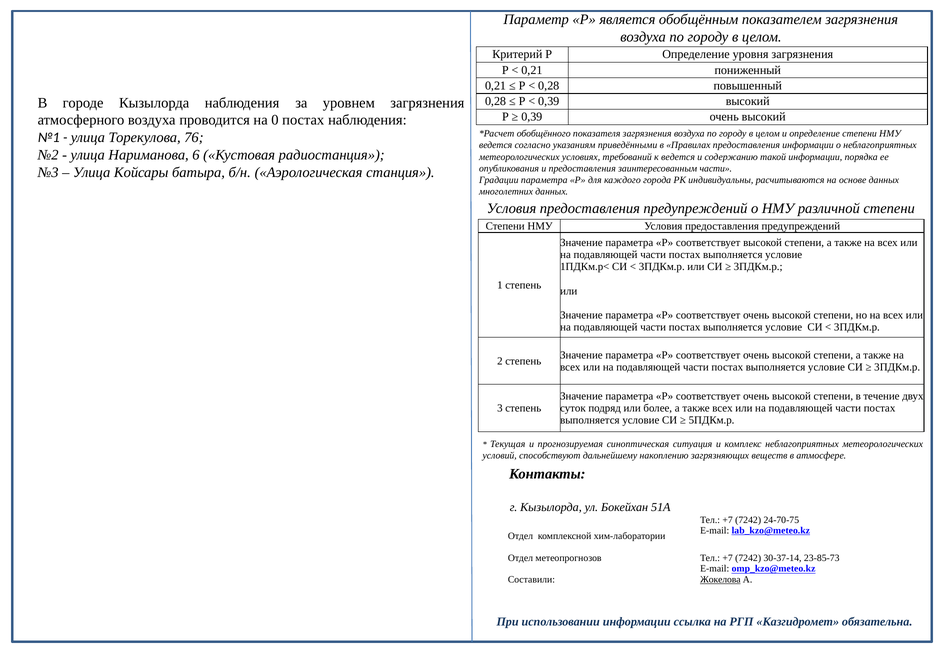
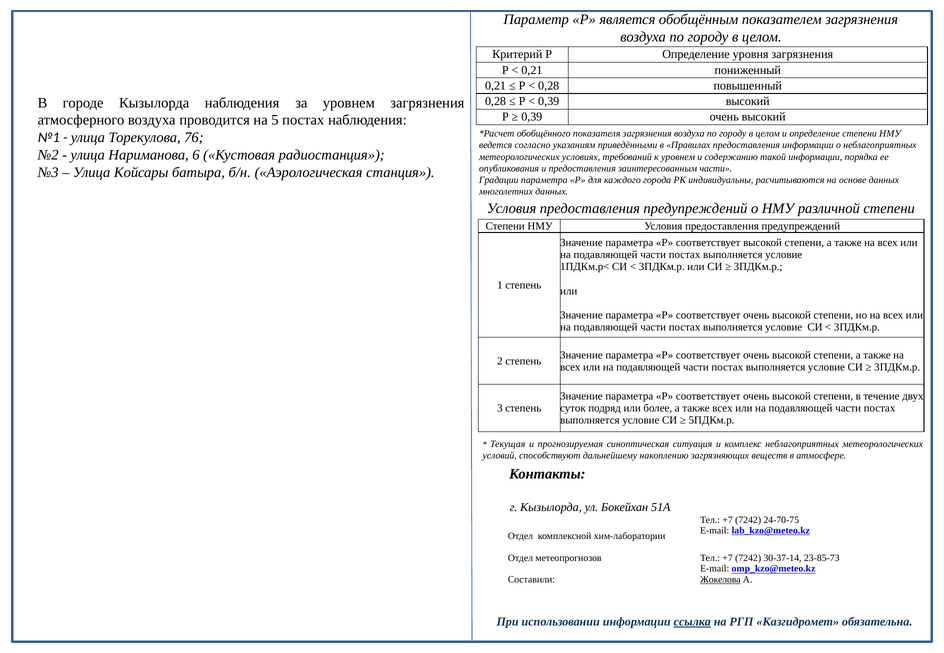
0: 0 -> 5 (275, 120)
к ведется: ведется -> уровнем (678, 157)
ссылка underline: none -> present (692, 622)
